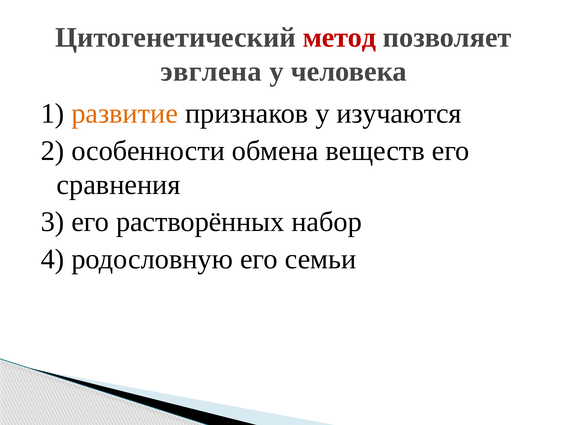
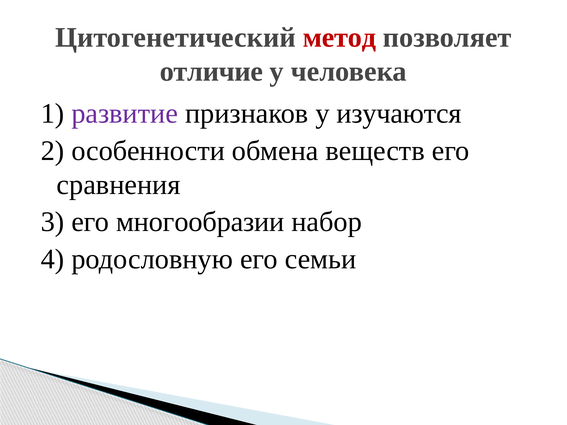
эвглена: эвглена -> отличие (211, 71)
развитие colour: orange -> purple (125, 114)
растворённых: растворённых -> многообразии (200, 222)
